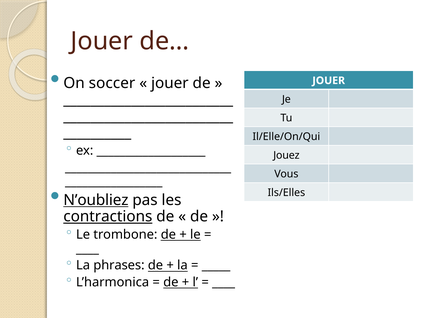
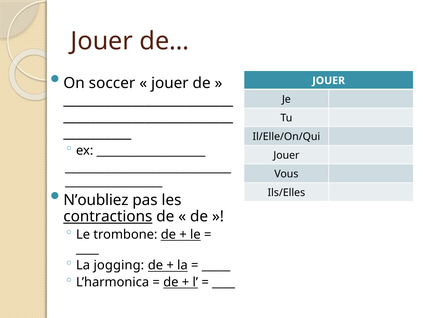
Jouez: Jouez -> Jouer (286, 155)
N’oubliez underline: present -> none (96, 200)
phrases: phrases -> jogging (119, 265)
